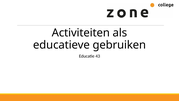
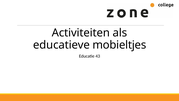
gebruiken: gebruiken -> mobieltjes (119, 45)
